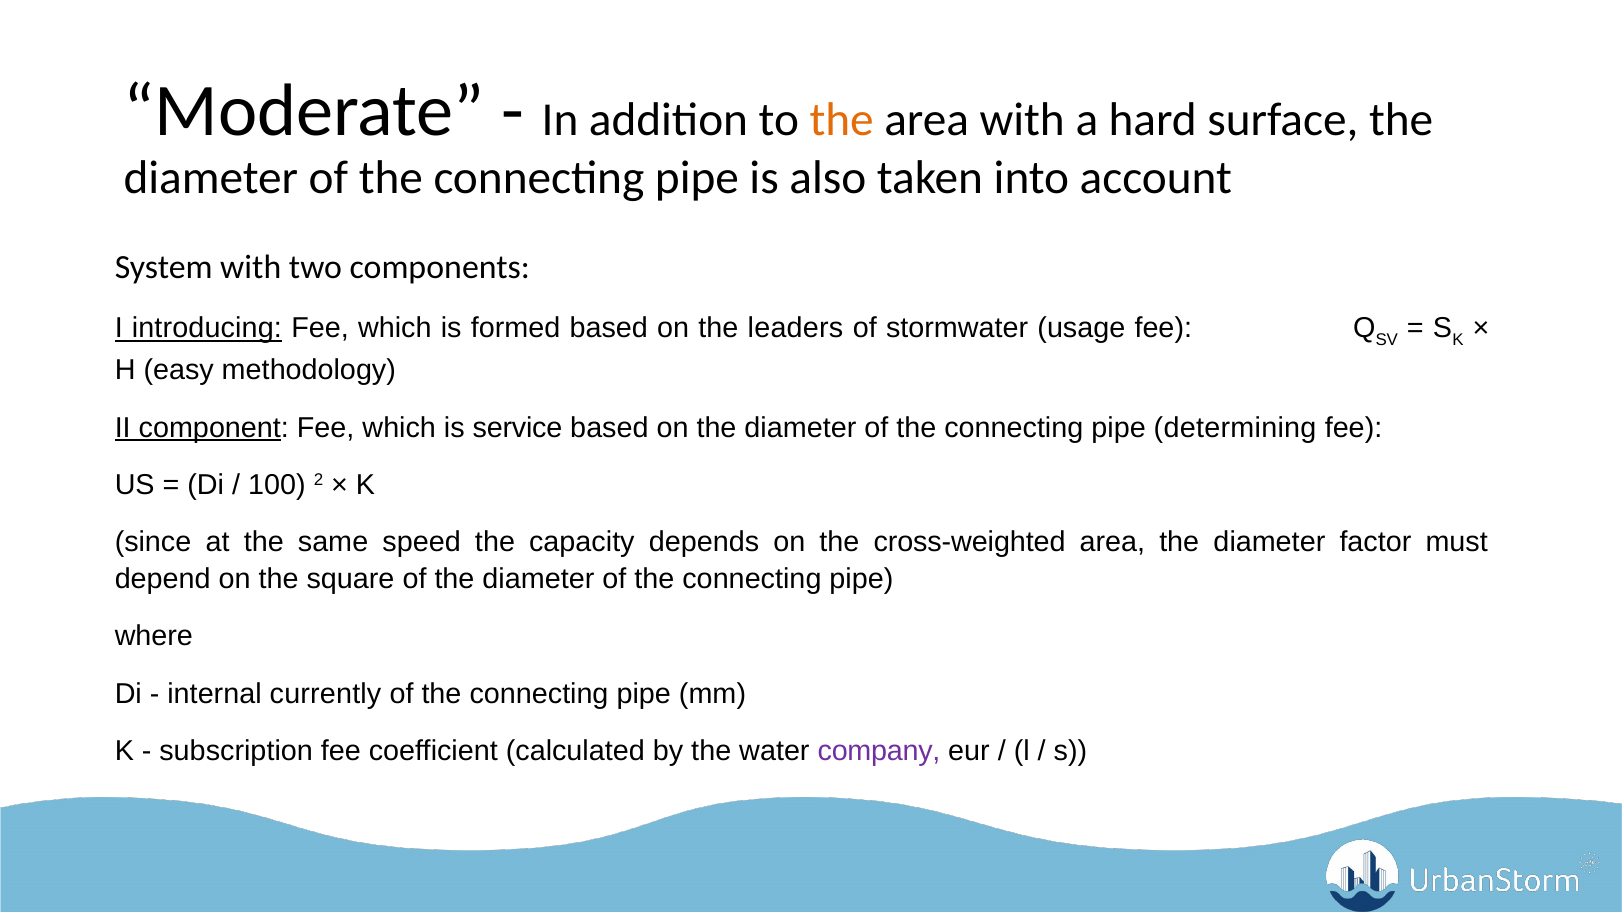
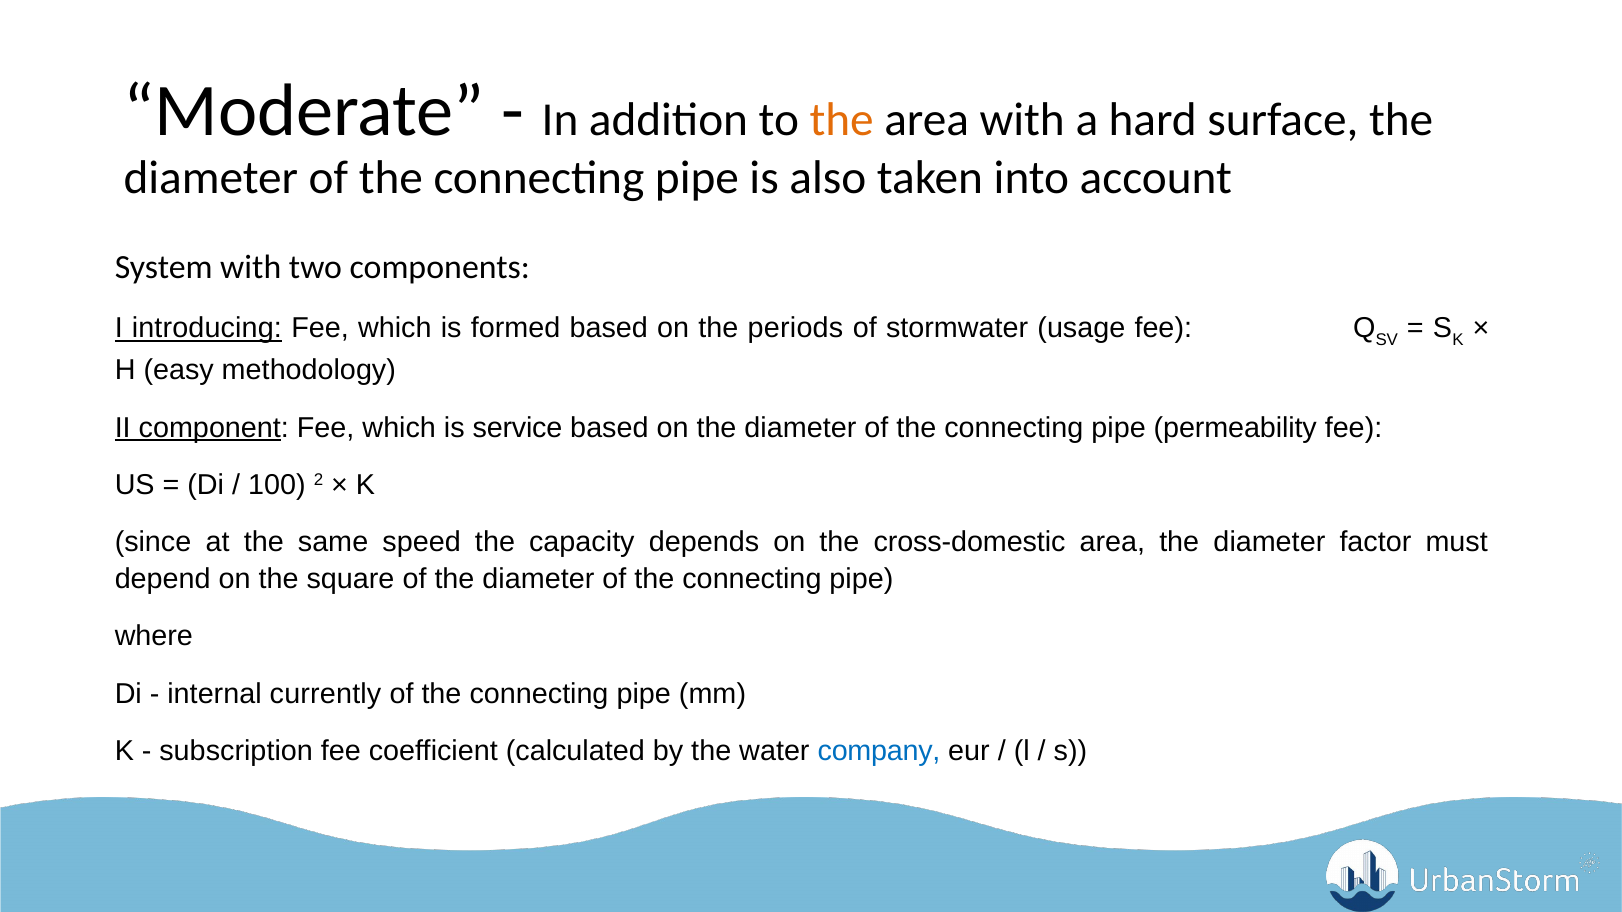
leaders: leaders -> periods (795, 329)
determining: determining -> permeability (1235, 428)
cross-weighted: cross-weighted -> cross-domestic (970, 542)
company colour: purple -> blue (879, 751)
